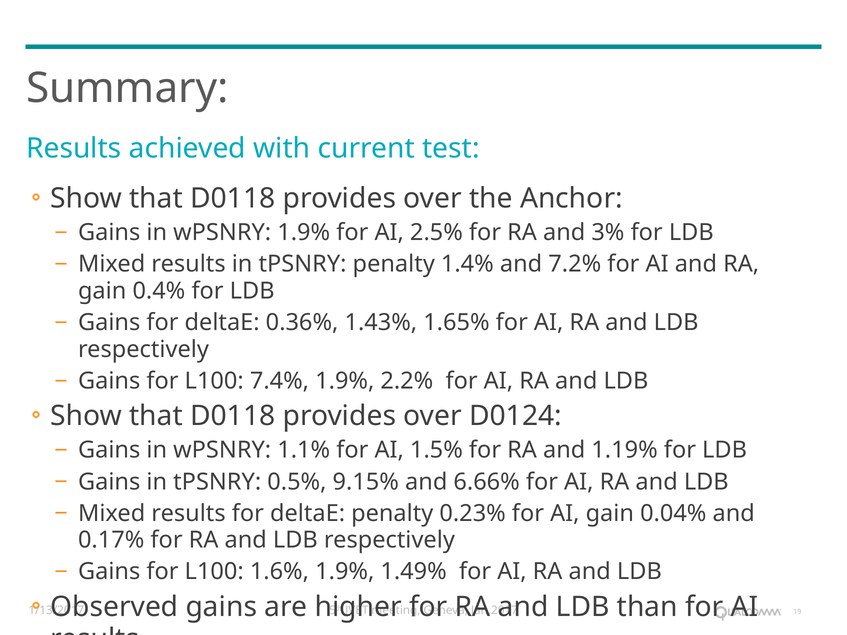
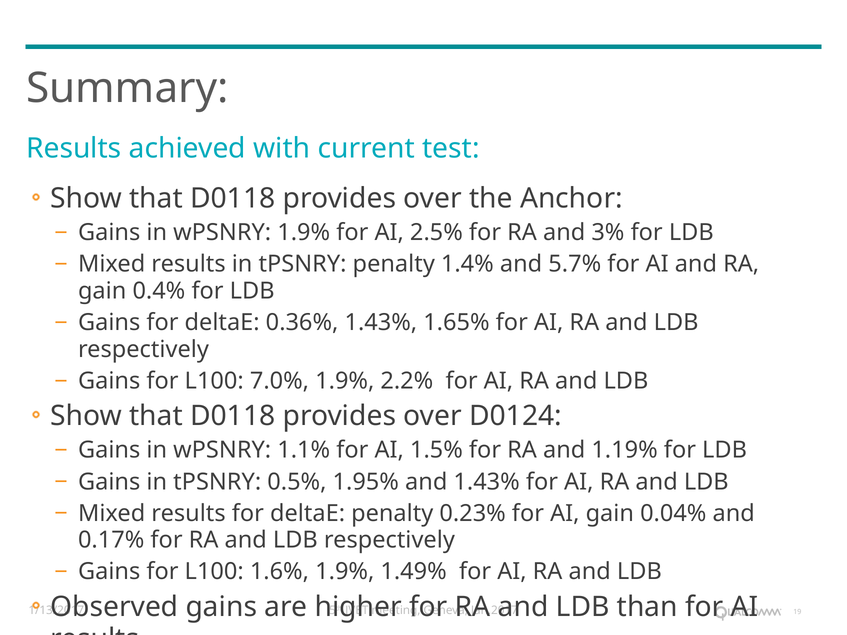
7.2%: 7.2% -> 5.7% (575, 264)
7.4%: 7.4% -> 7.0% (279, 381)
9.15%: 9.15% -> 1.95% (366, 482)
and 6.66%: 6.66% -> 1.43% (487, 482)
